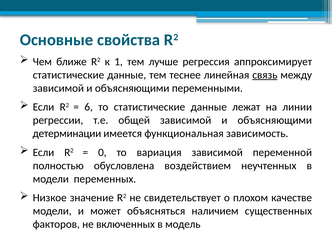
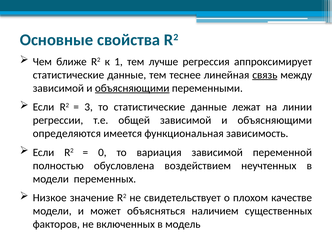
объясняющими underline: none -> present (132, 88)
6: 6 -> 3 (89, 107)
детерминации: детерминации -> определяются (67, 134)
